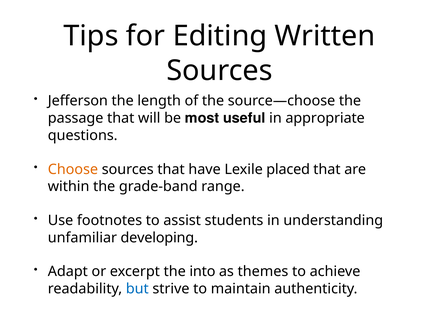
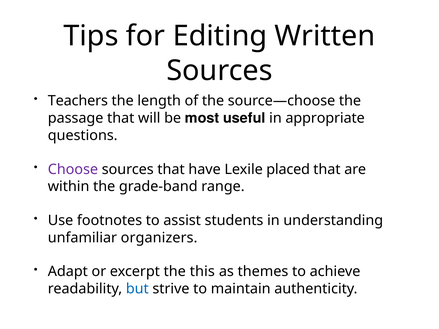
Jefferson: Jefferson -> Teachers (78, 101)
Choose colour: orange -> purple (73, 169)
developing: developing -> organizers (159, 238)
into: into -> this (202, 272)
